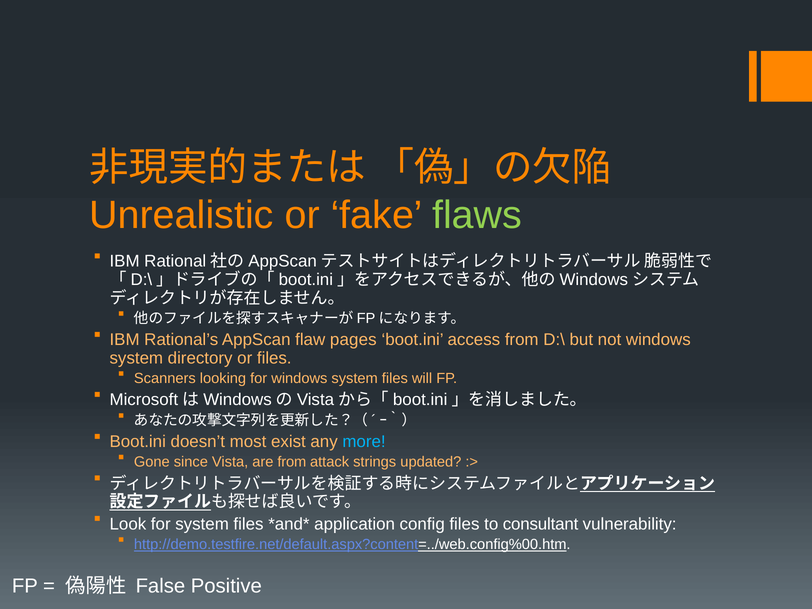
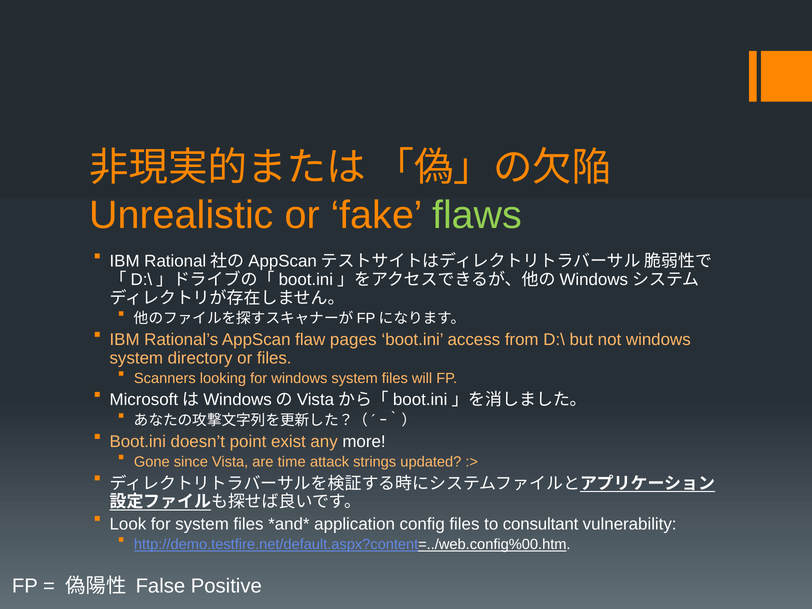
most: most -> point (248, 442)
more colour: light blue -> white (364, 442)
are from: from -> time (292, 462)
